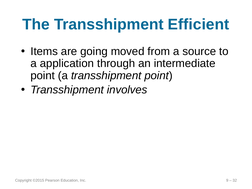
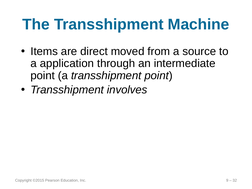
Efficient: Efficient -> Machine (199, 24)
going: going -> direct (94, 51)
